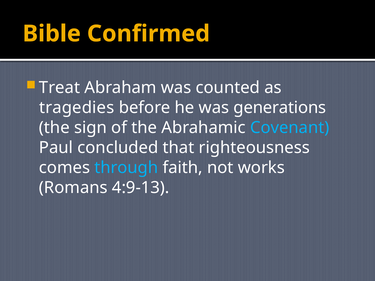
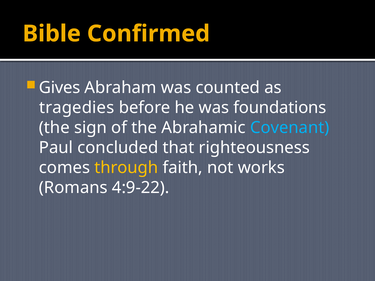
Treat: Treat -> Gives (60, 88)
generations: generations -> foundations (280, 108)
through colour: light blue -> yellow (126, 168)
4:9-13: 4:9-13 -> 4:9-22 (141, 188)
